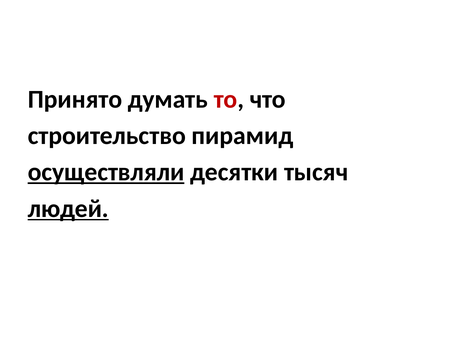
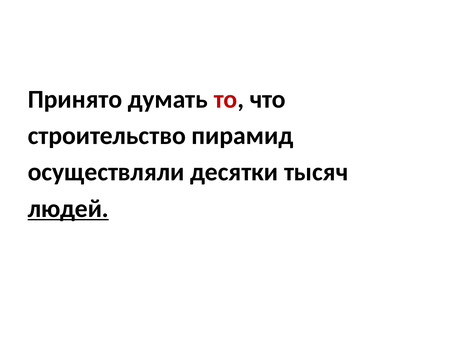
осуществляли underline: present -> none (106, 172)
